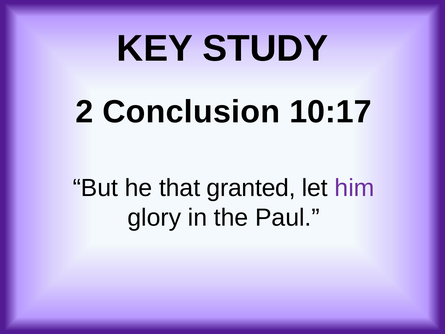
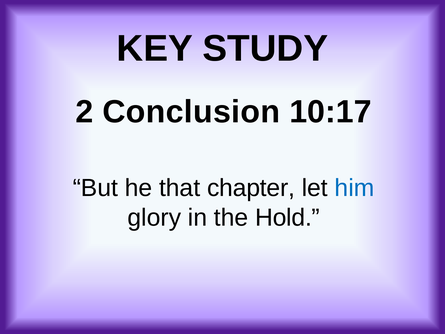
granted: granted -> chapter (251, 188)
him colour: purple -> blue (355, 188)
Paul: Paul -> Hold (288, 217)
